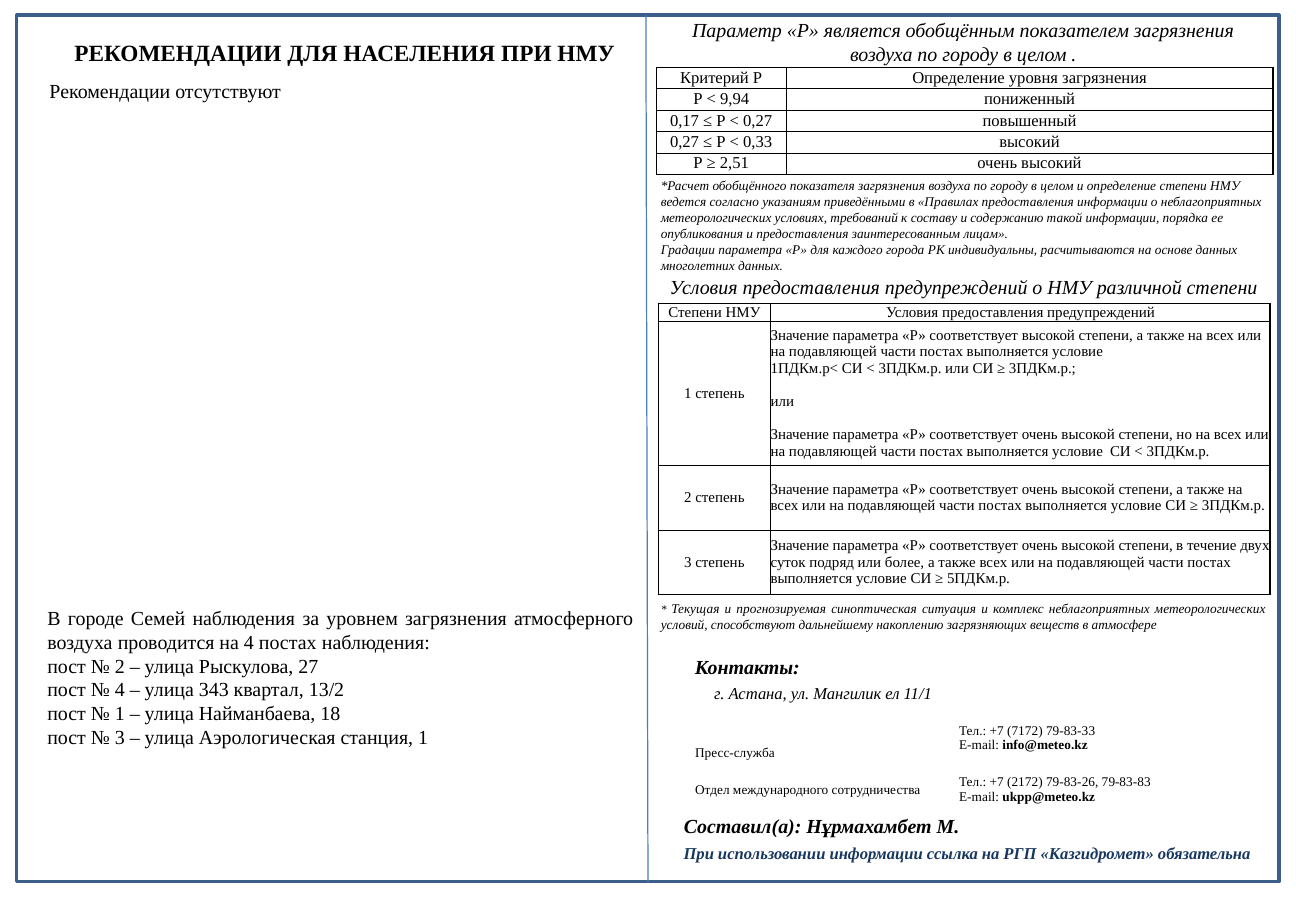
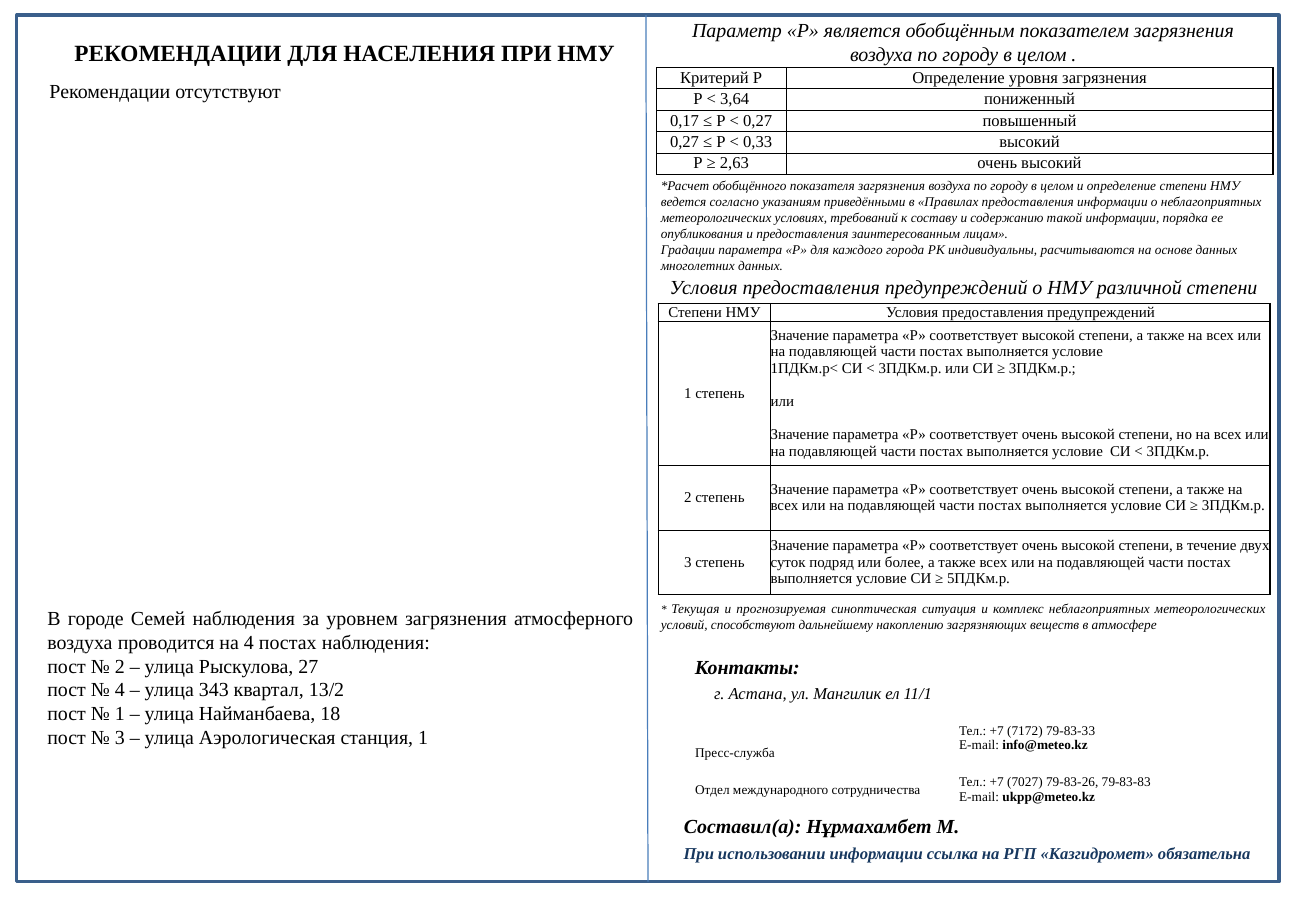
9,94: 9,94 -> 3,64 (735, 99)
2,51: 2,51 -> 2,63 (734, 164)
2172: 2172 -> 7027 (1025, 783)
